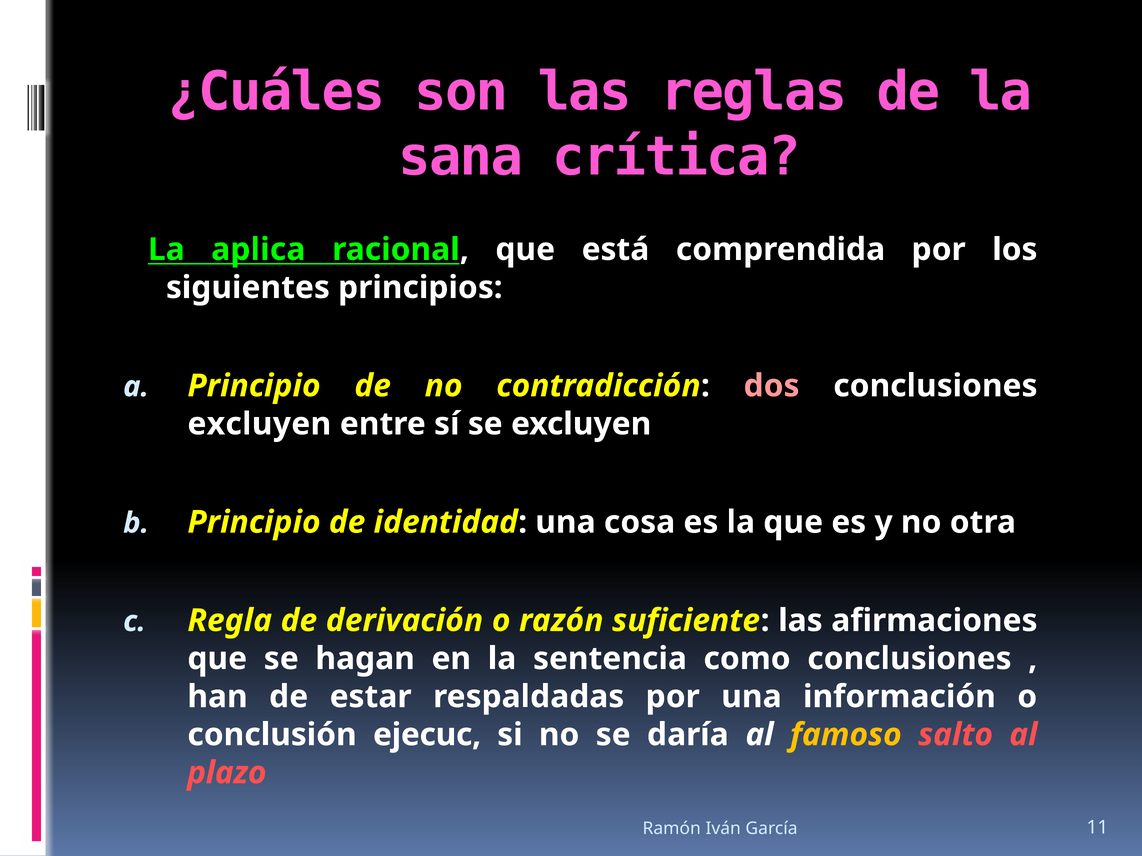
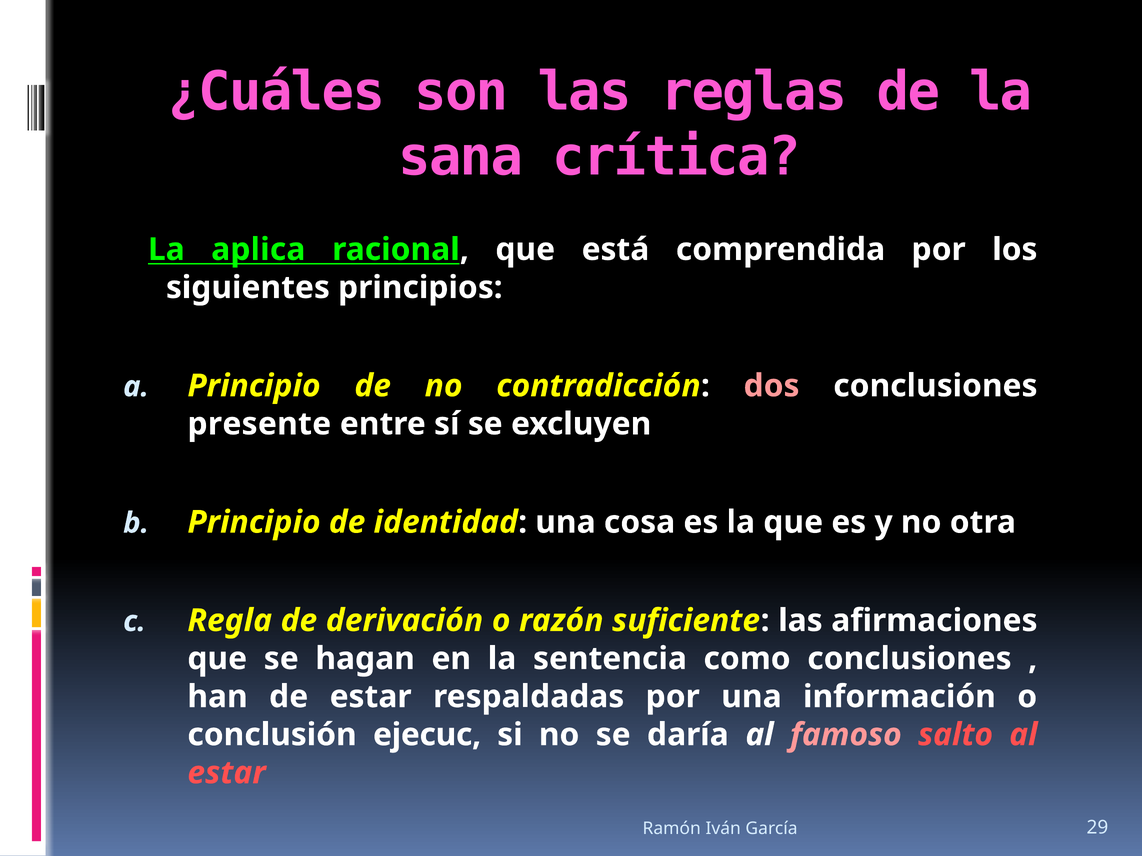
excluyen: excluyen -> presente (259, 424)
famoso colour: yellow -> pink (846, 735)
plazo: plazo -> estar (227, 773)
11: 11 -> 29 (1097, 828)
